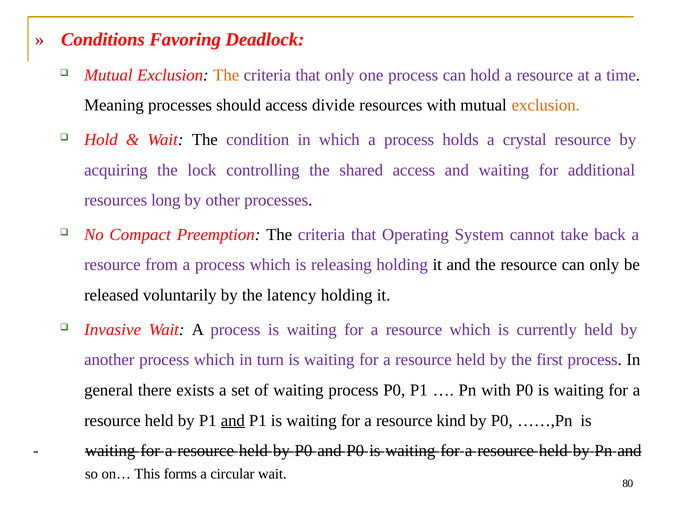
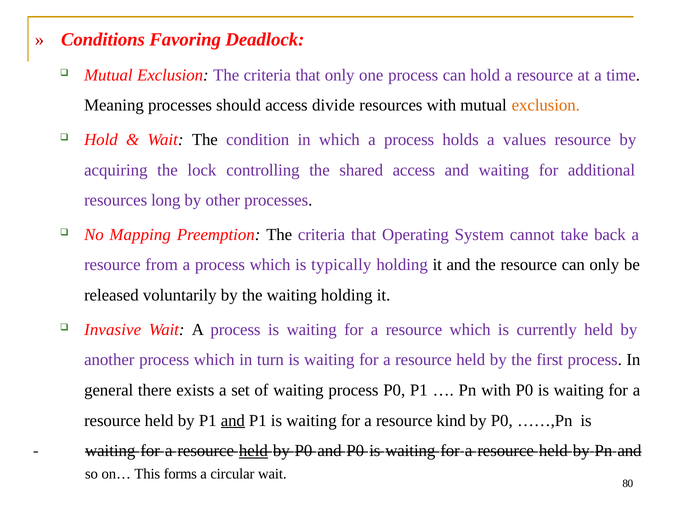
The colour: orange -> purple (226, 75)
crystal: crystal -> values (525, 140)
Compact: Compact -> Mapping (140, 235)
releasing: releasing -> typically (341, 265)
the latency: latency -> waiting (292, 295)
held underline: none -> present (253, 451)
